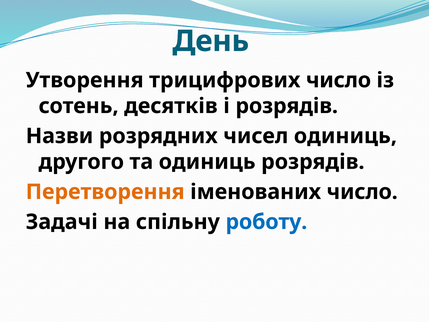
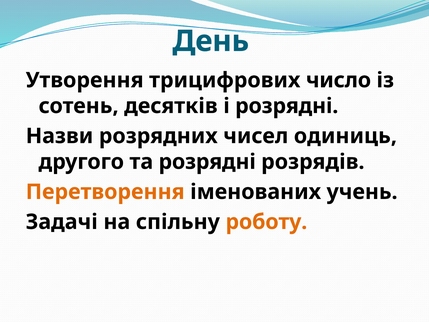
і розрядів: розрядів -> розрядні (287, 106)
та одиниць: одиниць -> розрядні (207, 162)
іменованих число: число -> учень (362, 192)
роботу colour: blue -> orange (266, 222)
